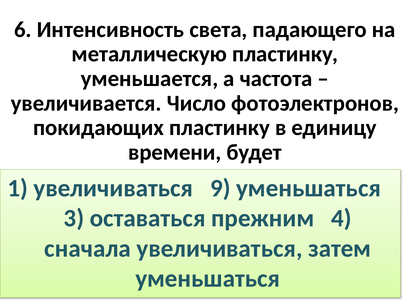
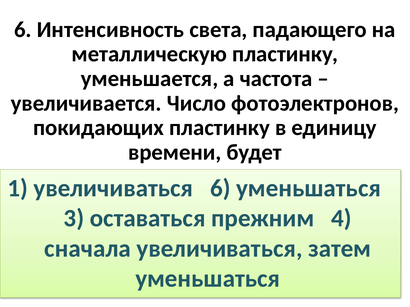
увеличиваться 9: 9 -> 6 (220, 189)
